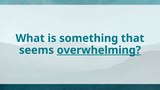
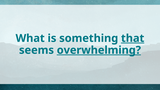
that underline: none -> present (133, 38)
